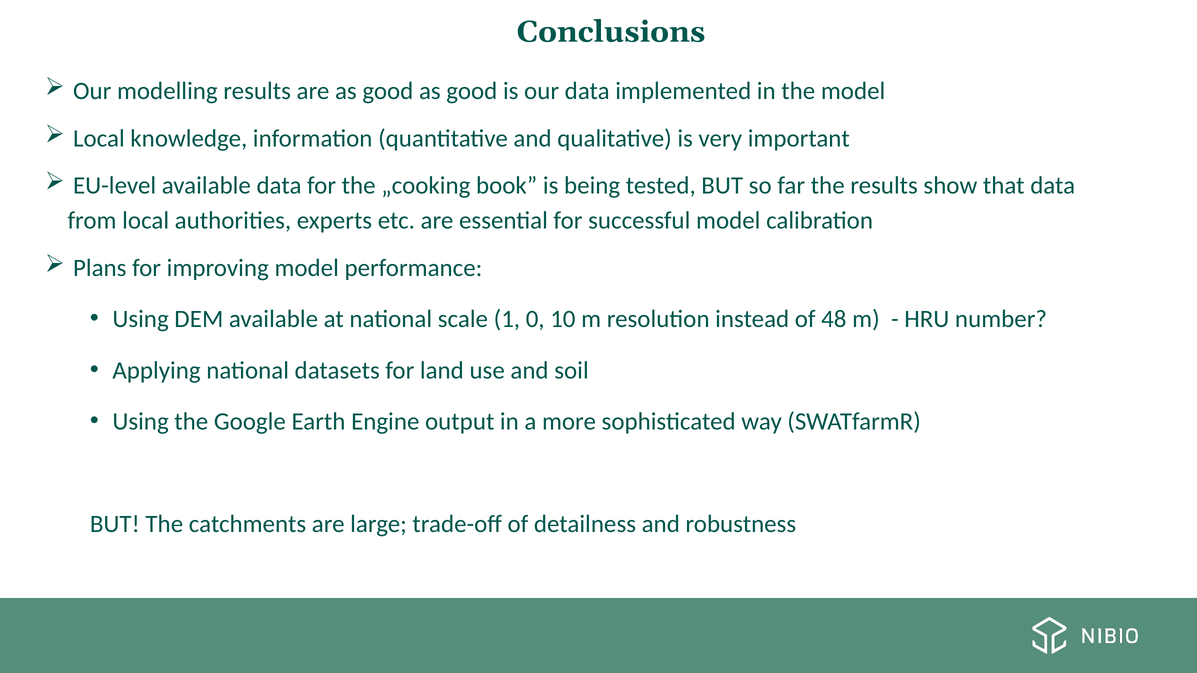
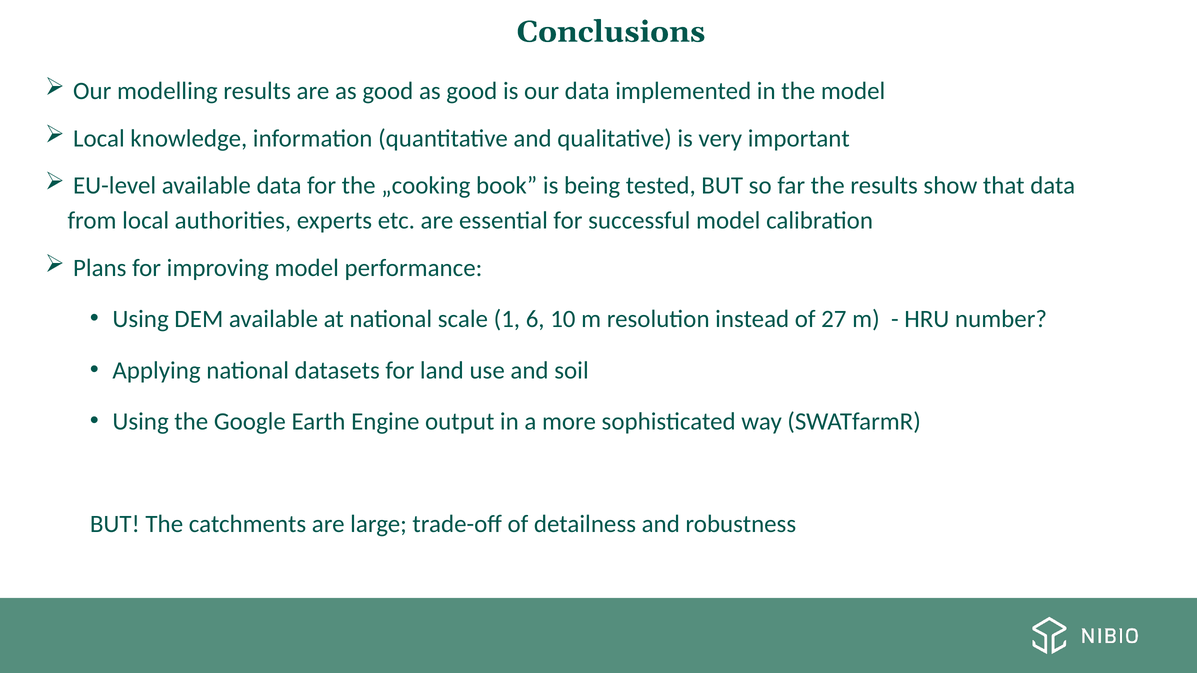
0: 0 -> 6 (535, 319)
48: 48 -> 27 (834, 319)
